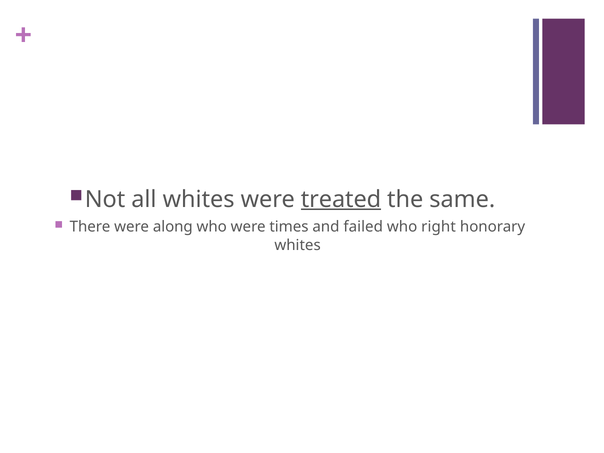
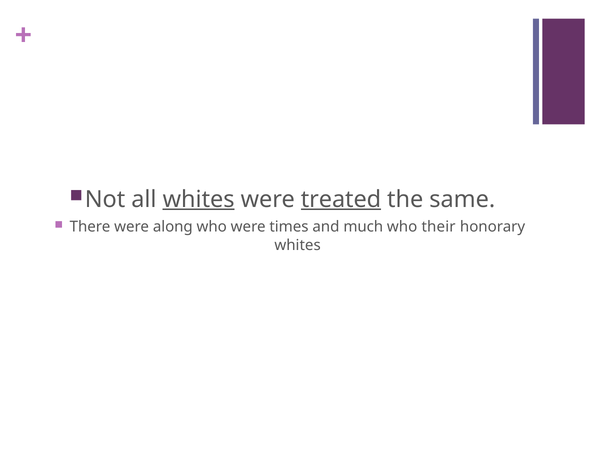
whites underline: none -> present (199, 199)
failed: failed -> much (363, 227)
right: right -> their (439, 227)
